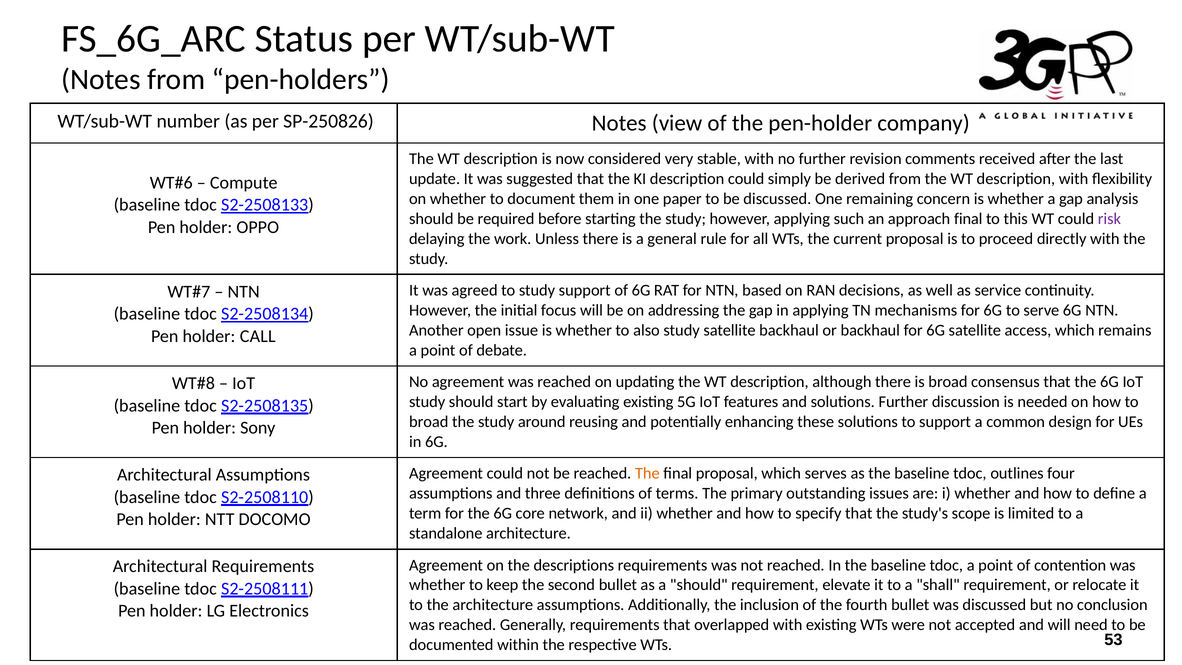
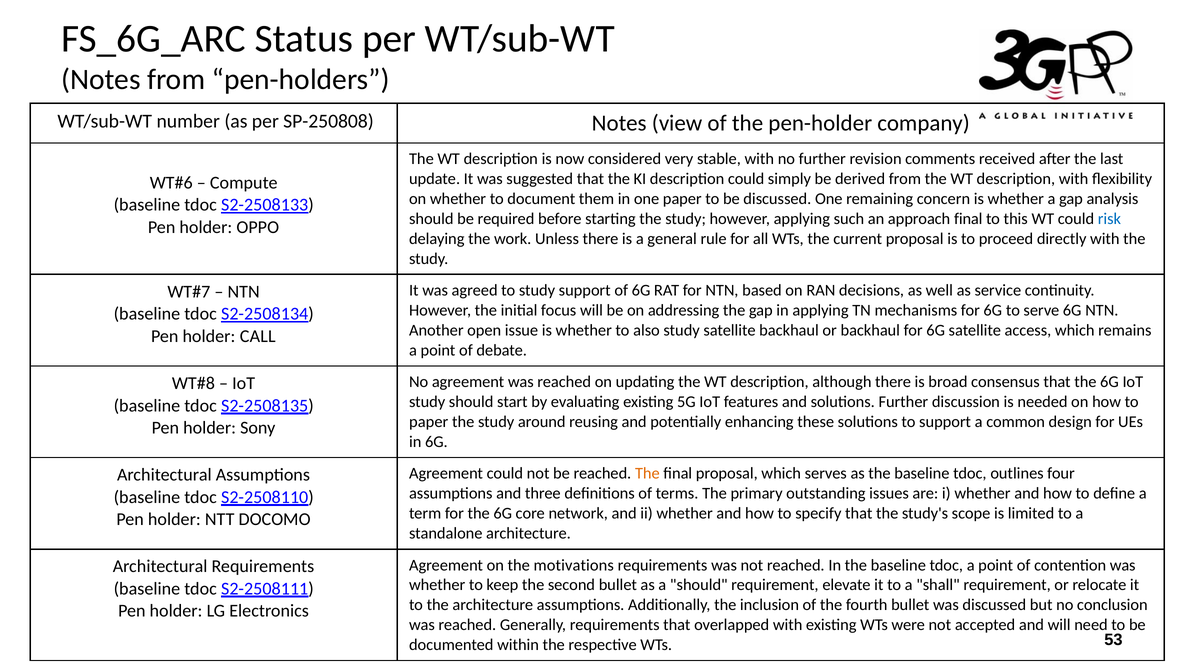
SP-250826: SP-250826 -> SP-250808 (328, 121)
risk colour: purple -> blue (1109, 219)
broad: broad -> paper (429, 422)
descriptions: descriptions -> motivations (574, 565)
